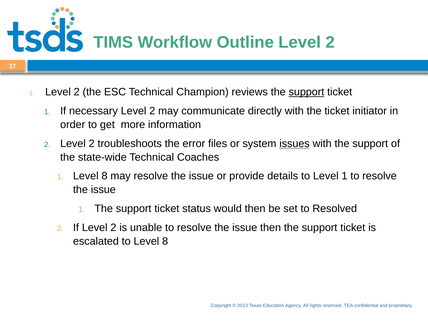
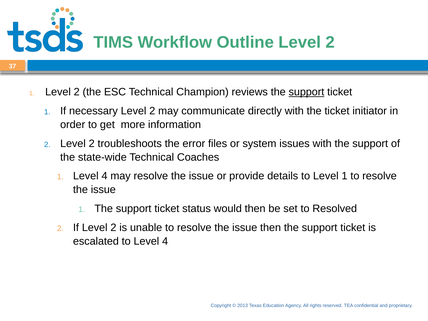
issues underline: present -> none (295, 144)
1 Level 8: 8 -> 4 (105, 176)
to Level 8: 8 -> 4 (165, 241)
